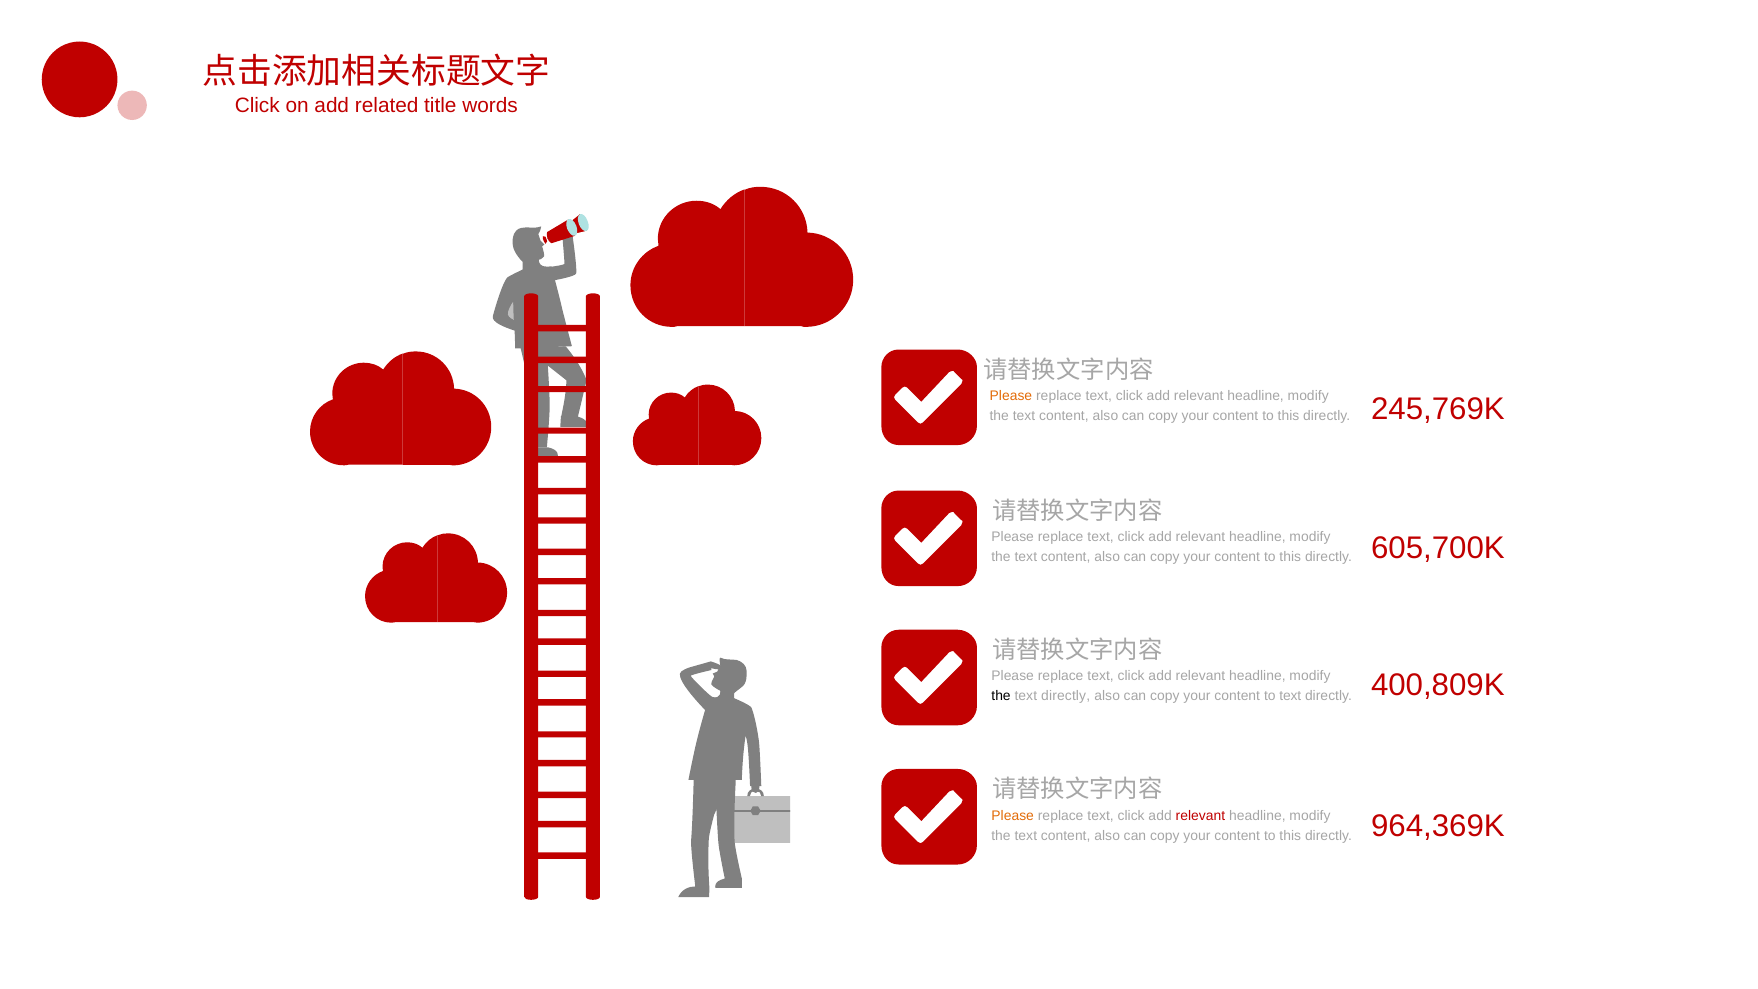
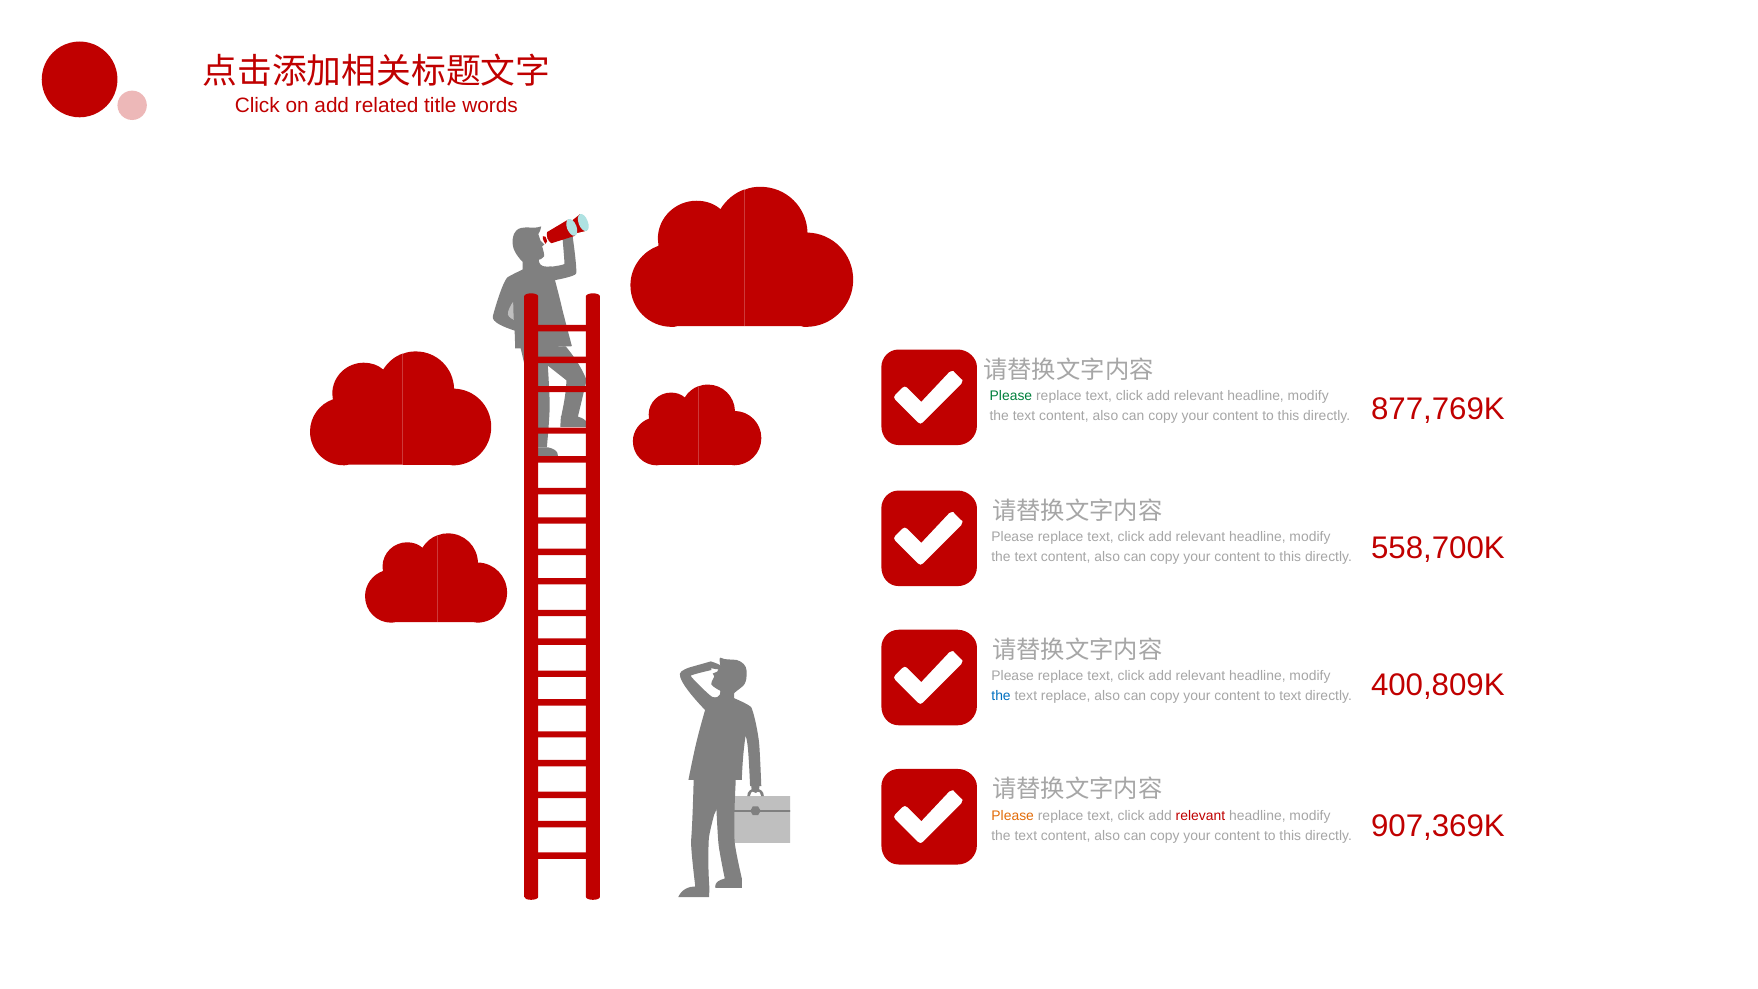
Please colour: orange -> green (1011, 396)
245,769K: 245,769K -> 877,769K (1438, 409)
605,700K: 605,700K -> 558,700K (1438, 548)
the colour: black -> blue (1001, 696)
directly: directly -> replace (1066, 696)
964,369K: 964,369K -> 907,369K (1438, 826)
